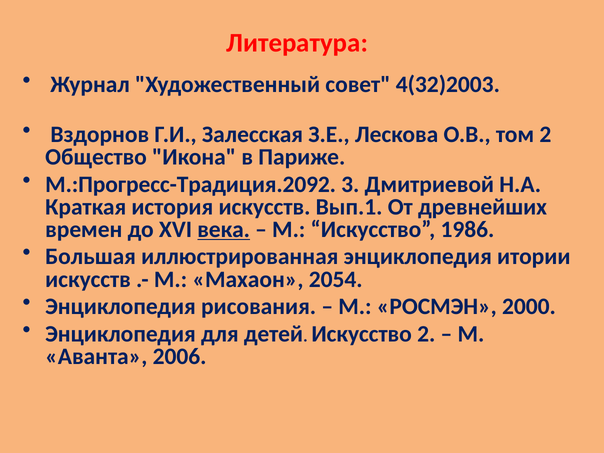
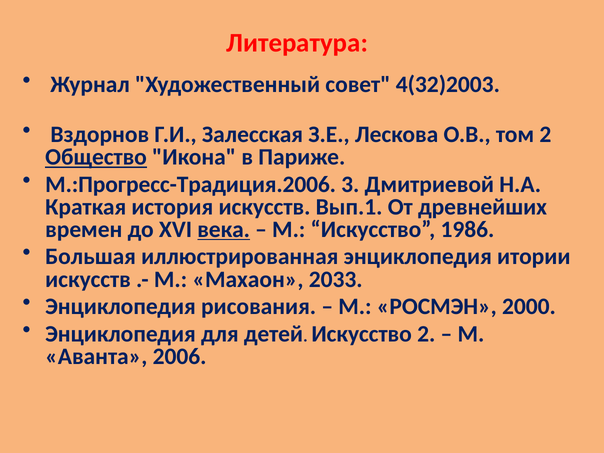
Общество underline: none -> present (96, 157)
М.:Прогресс-Традиция.2092: М.:Прогресс-Традиция.2092 -> М.:Прогресс-Традиция.2006 (191, 184)
2054: 2054 -> 2033 (336, 279)
